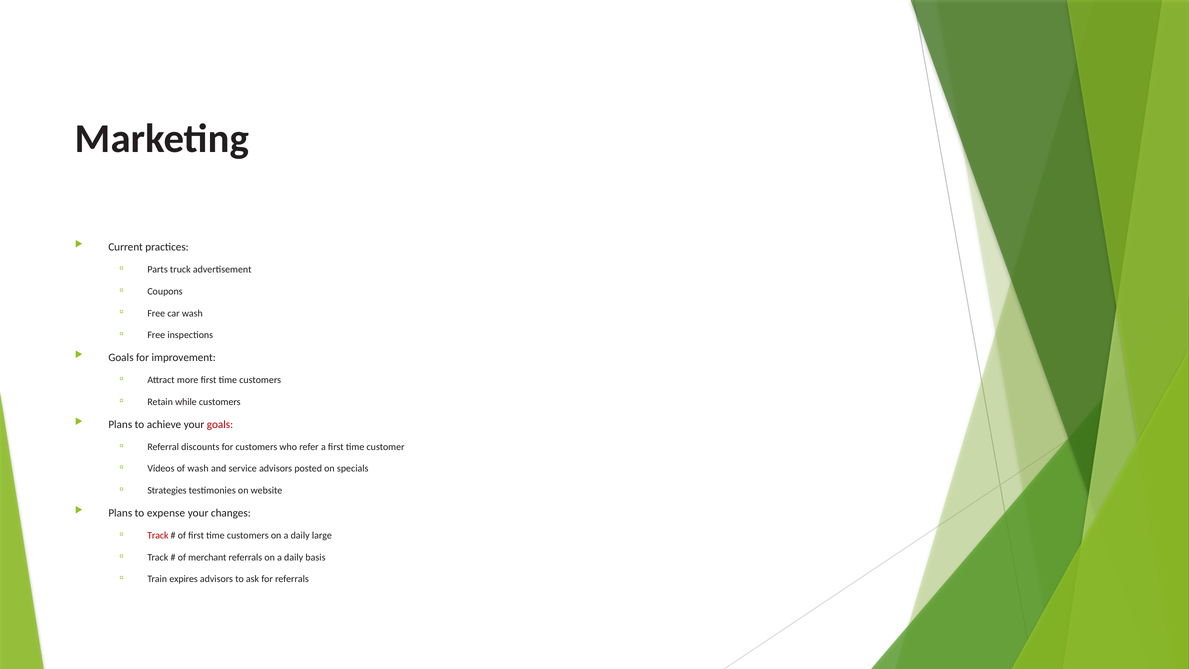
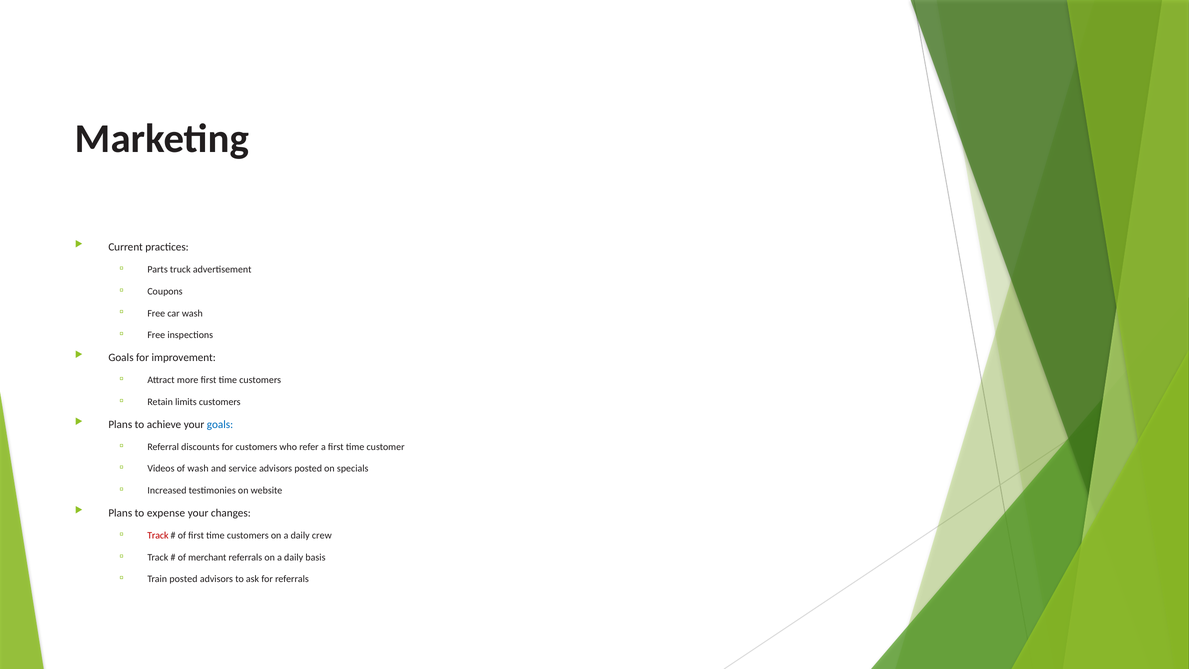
while: while -> limits (186, 402)
goals colour: red -> blue (220, 424)
Strategies: Strategies -> Increased (167, 490)
large: large -> crew (322, 535)
Train expires: expires -> posted (183, 579)
